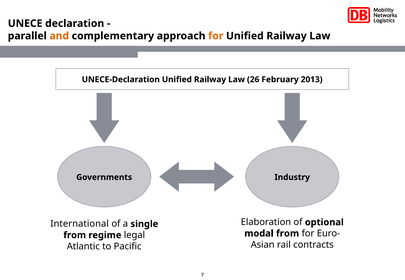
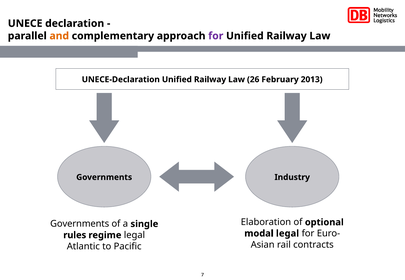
for colour: orange -> purple (216, 36)
International: International -> Governments (80, 224)
modal from: from -> legal (288, 234)
from: from -> rules (75, 235)
